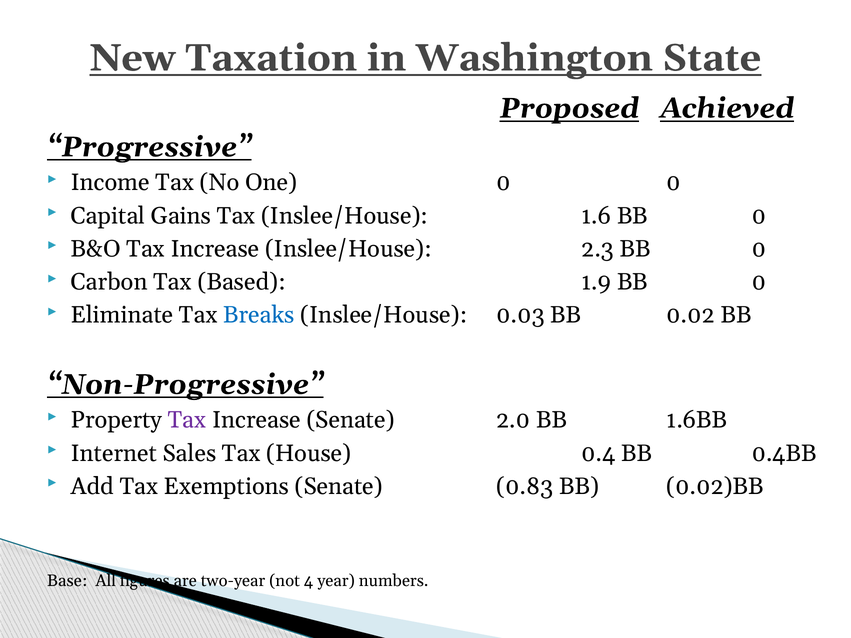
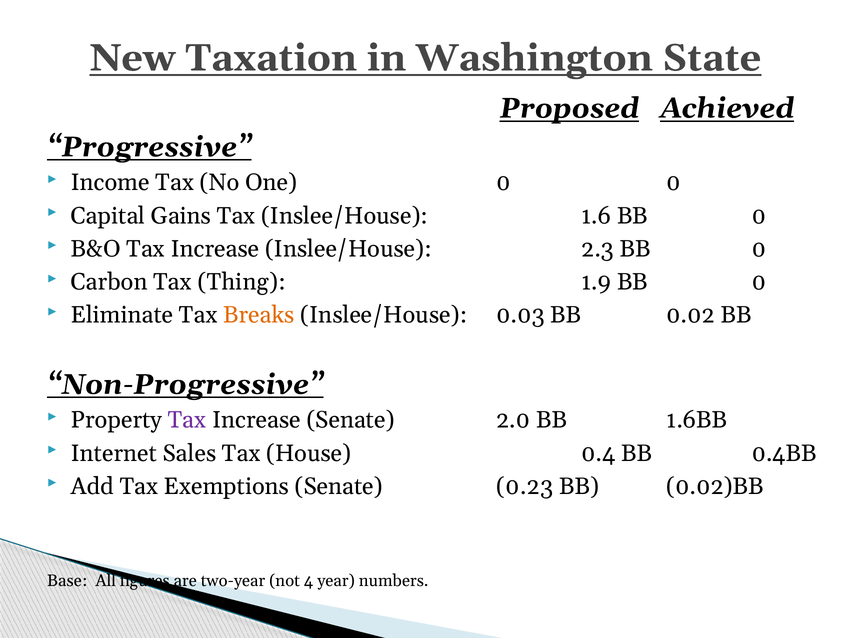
Based: Based -> Thing (242, 282)
Breaks colour: blue -> orange (259, 315)
0.83: 0.83 -> 0.23 (525, 487)
